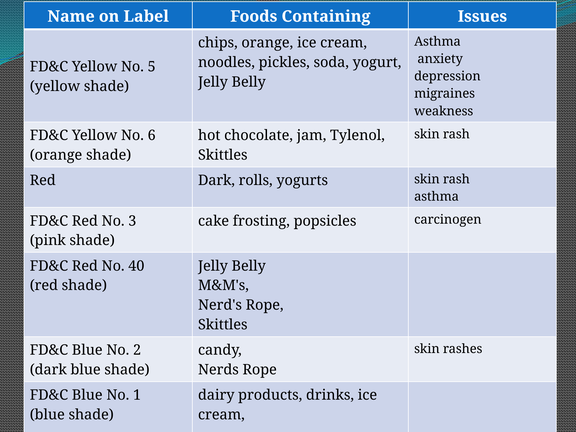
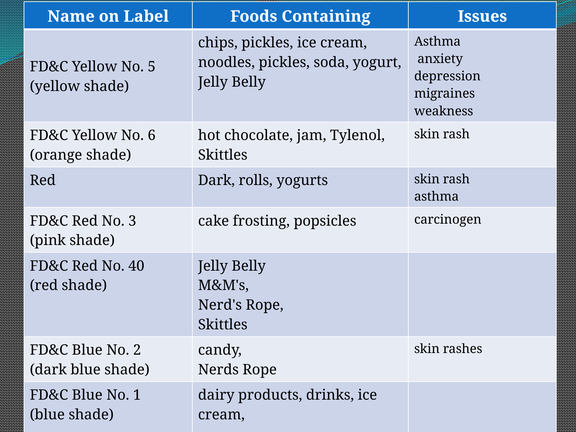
chips orange: orange -> pickles (267, 43)
